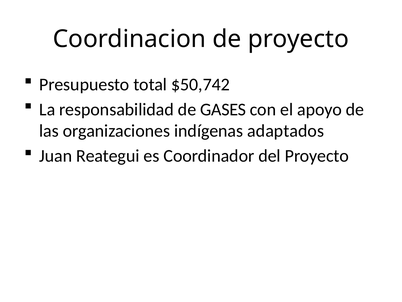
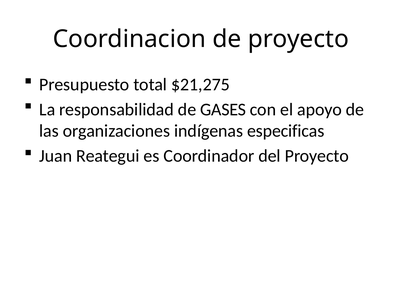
$50,742: $50,742 -> $21,275 (201, 84)
adaptados: adaptados -> especificas (286, 131)
